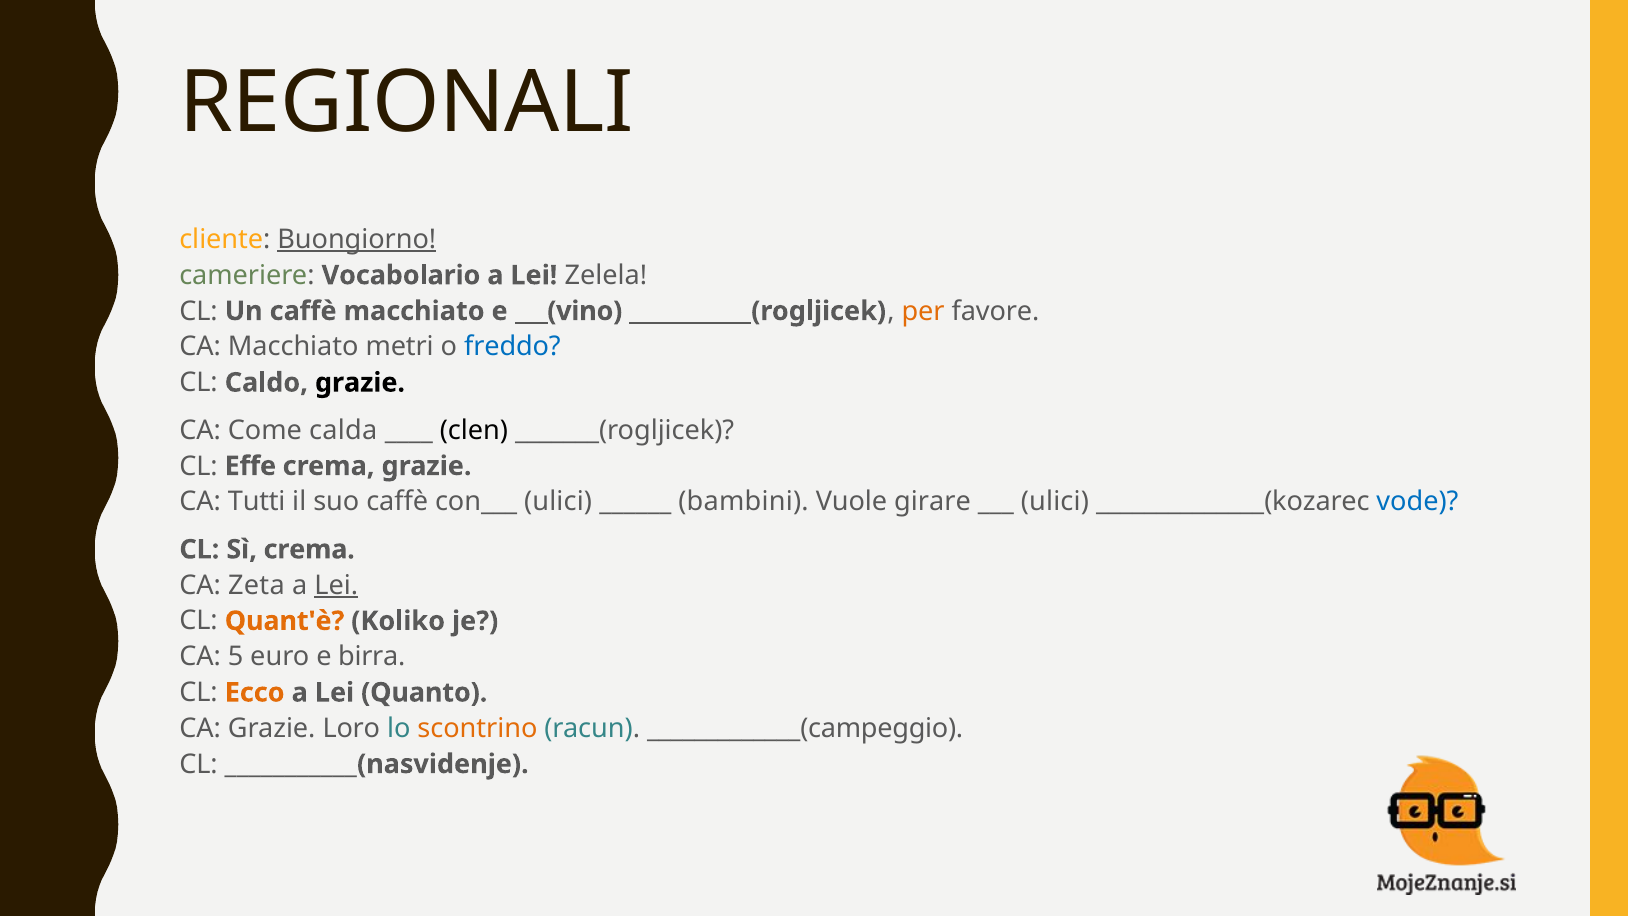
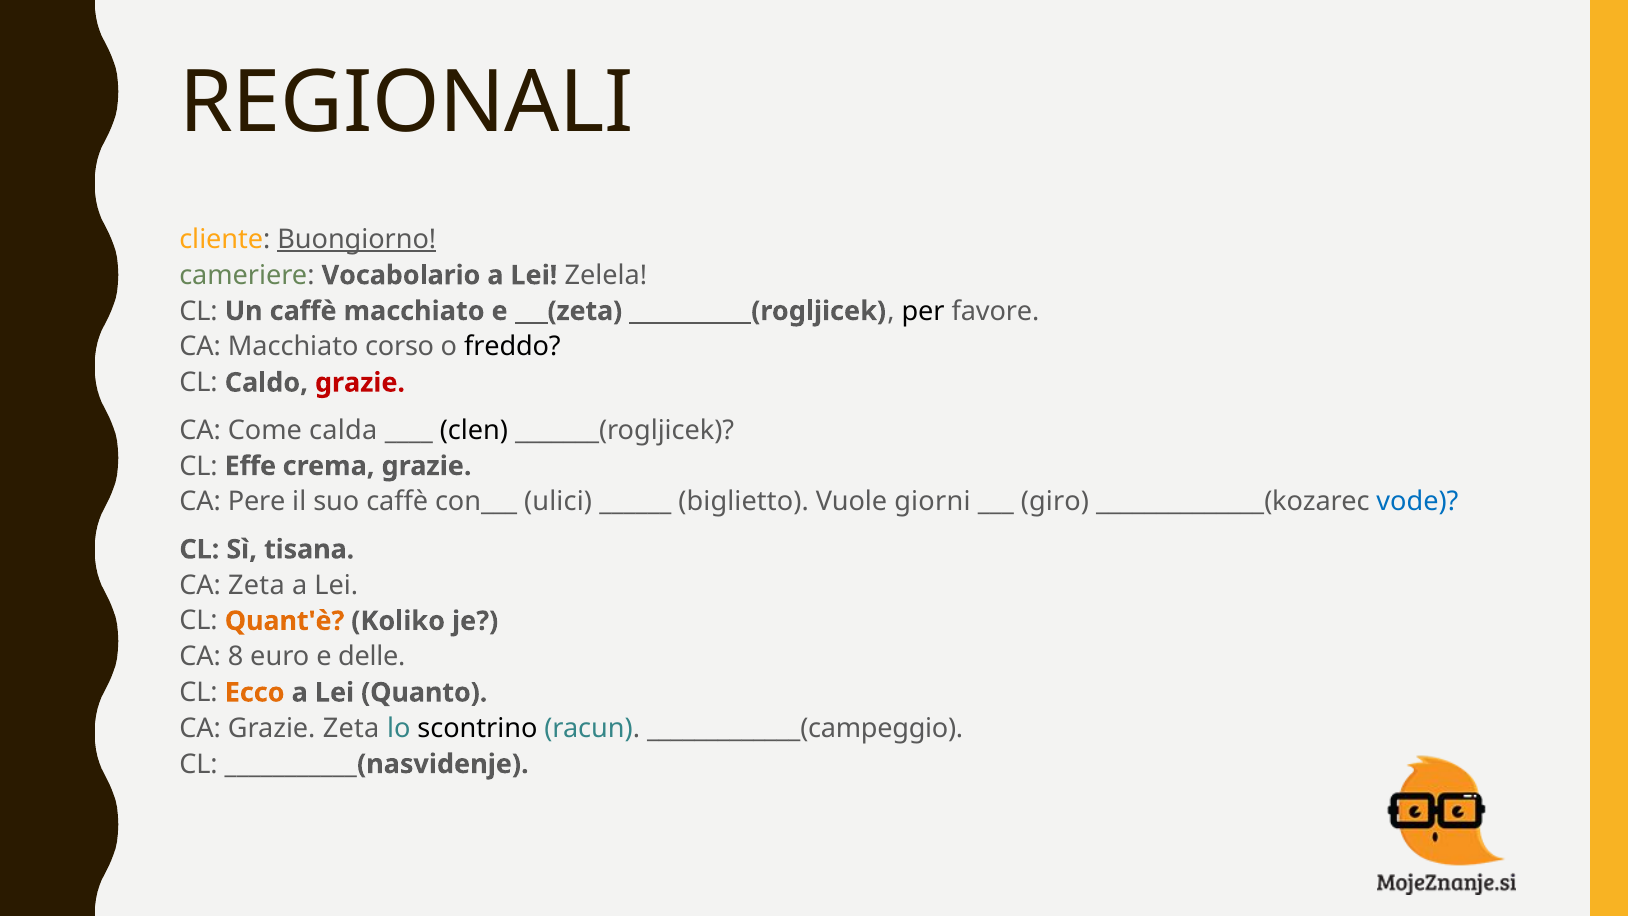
___(vino: ___(vino -> ___(zeta (568, 311)
per colour: orange -> black (923, 311)
metri: metri -> corso (400, 347)
freddo colour: blue -> black (512, 347)
grazie colour: black -> red (360, 383)
Tutti: Tutti -> Pere (257, 502)
bambini: bambini -> biglietto (744, 502)
girare: girare -> giorni (932, 502)
ulici: ulici -> giro (1055, 502)
Sì crema: crema -> tisana (309, 549)
Lei underline: present -> none (336, 585)
5: 5 -> 8 (236, 657)
birra: birra -> delle (372, 657)
Grazie Loro: Loro -> Zeta (351, 728)
scontrino colour: orange -> black (477, 728)
